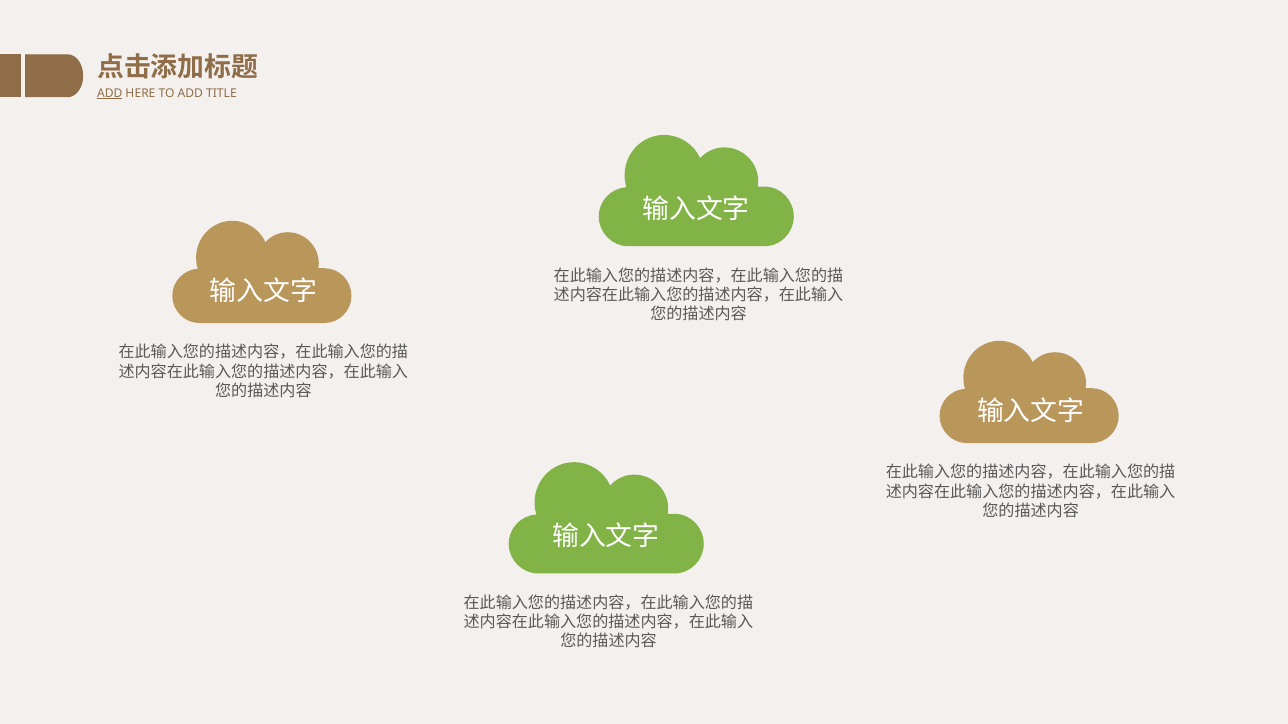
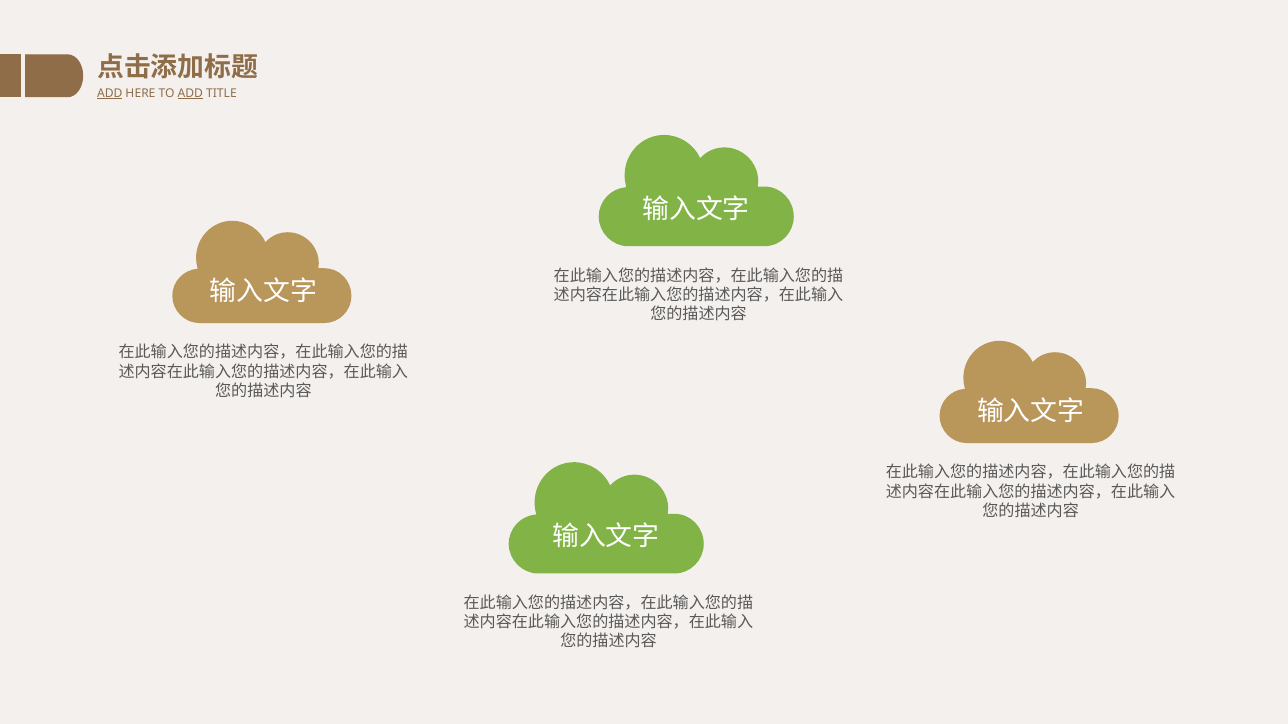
ADD underline: none -> present (190, 94)
